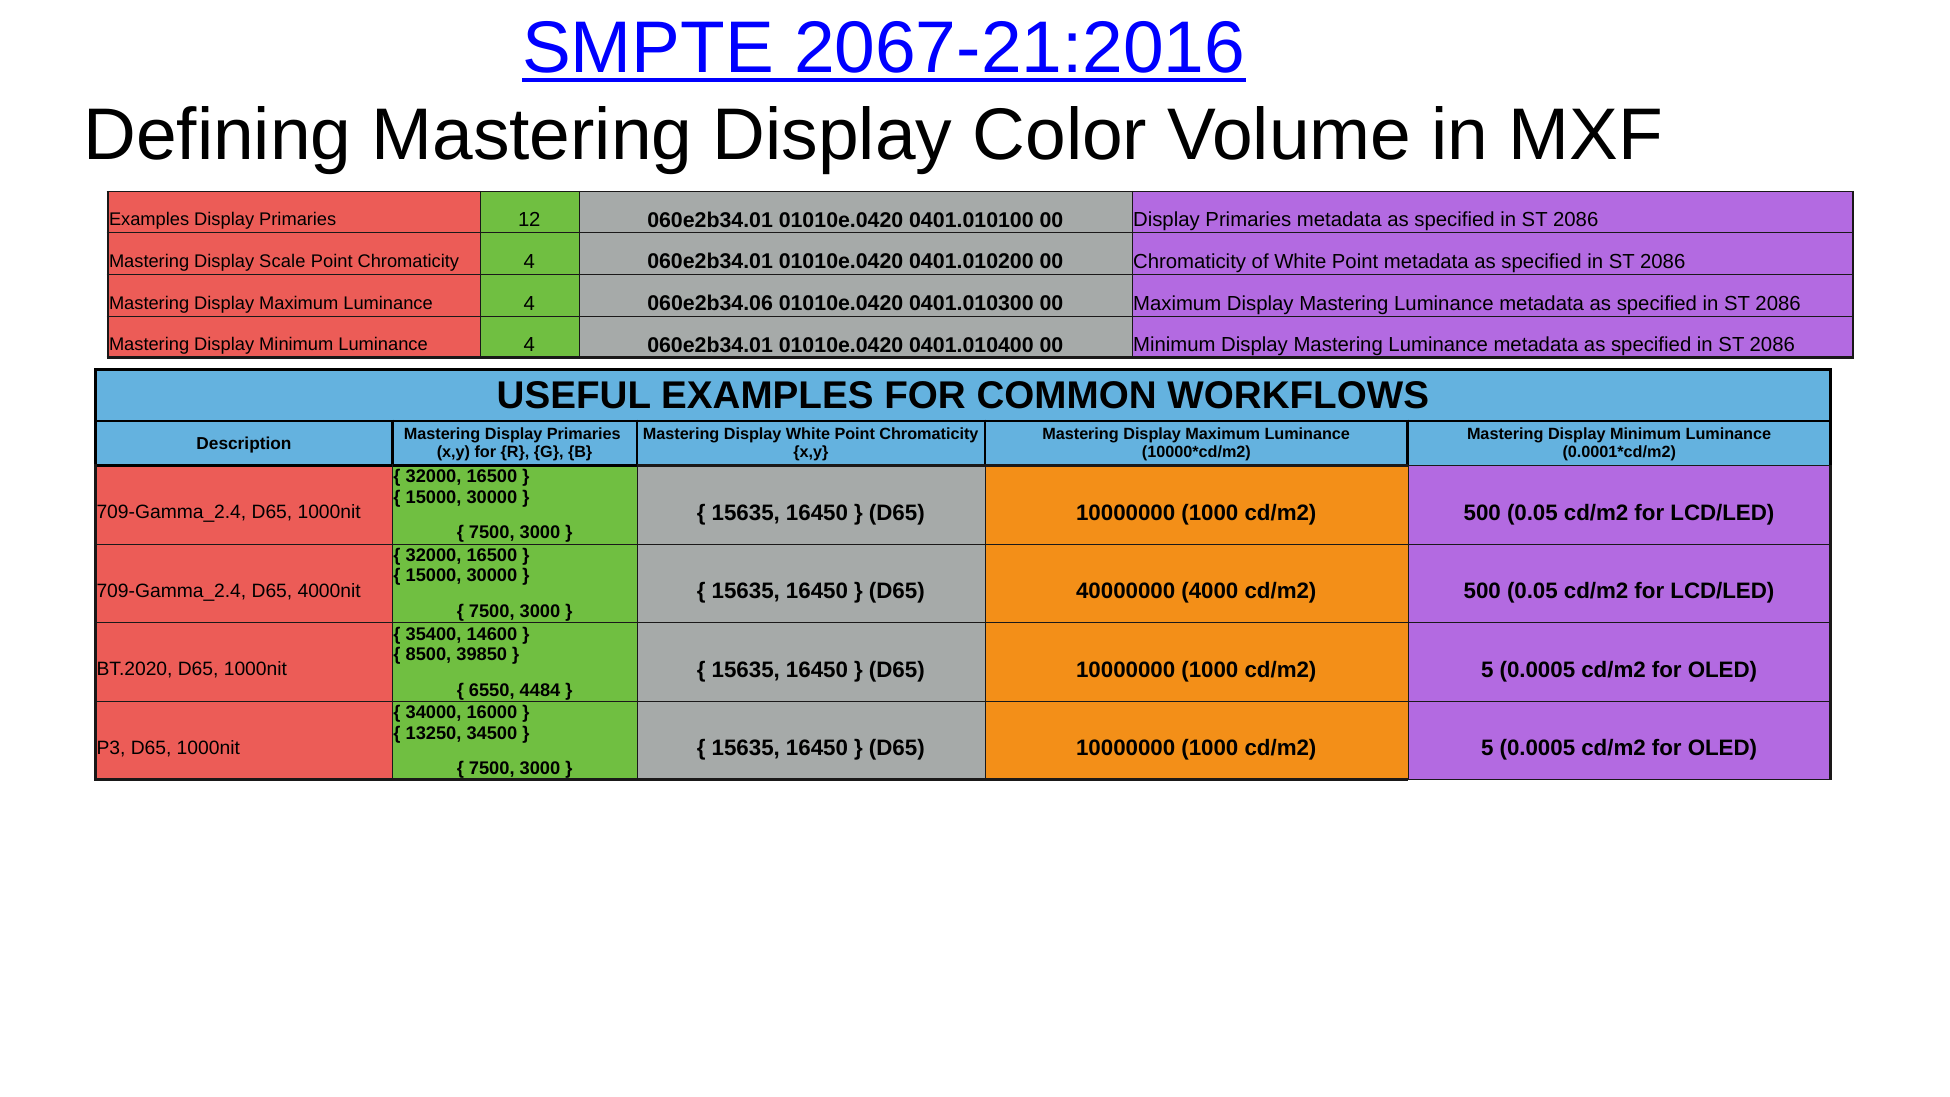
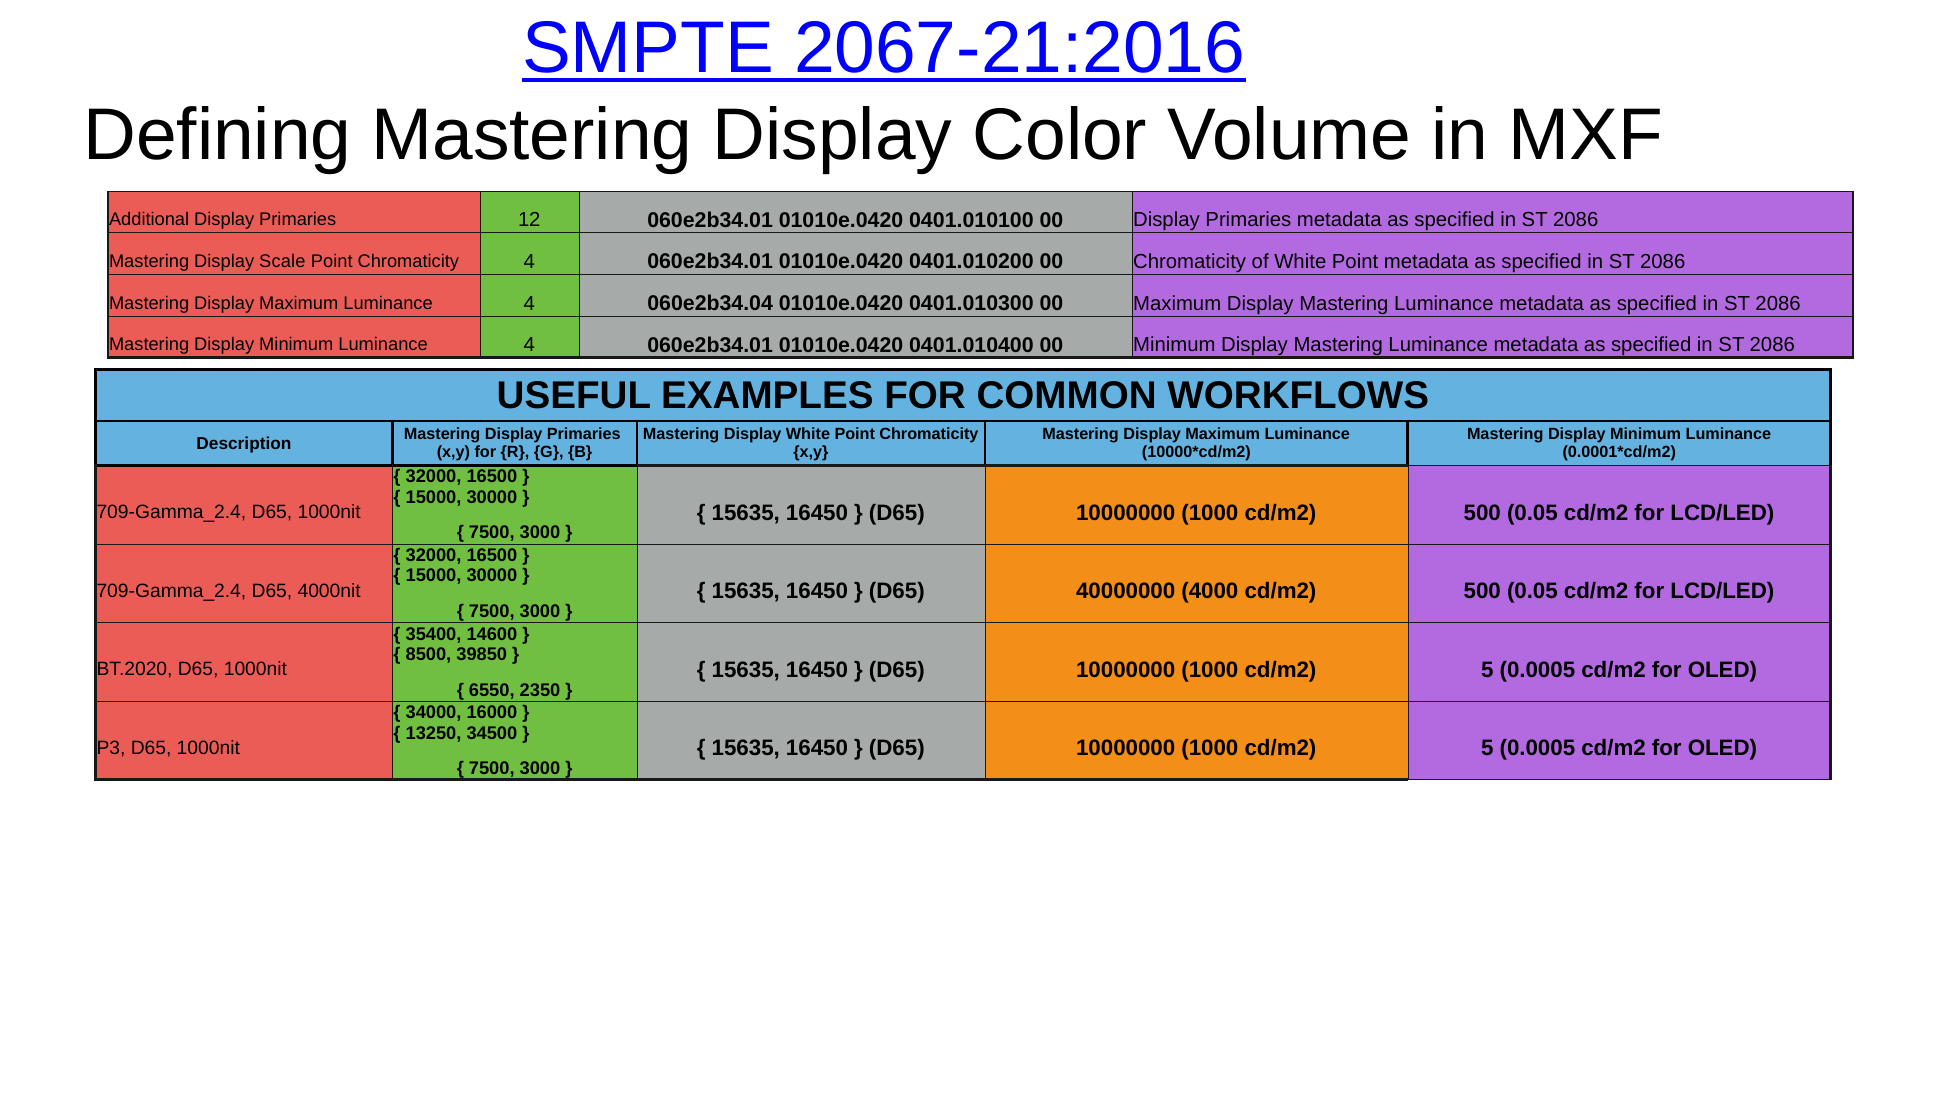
Examples: Examples -> Additional (149, 220)
060e2b34.06: 060e2b34.06 -> 060e2b34.04 (710, 303)
4484: 4484 -> 2350 (540, 690)
